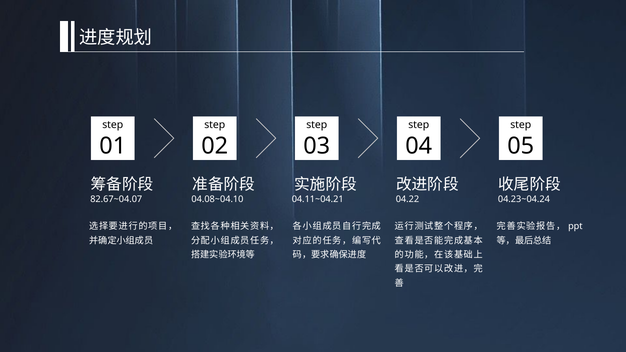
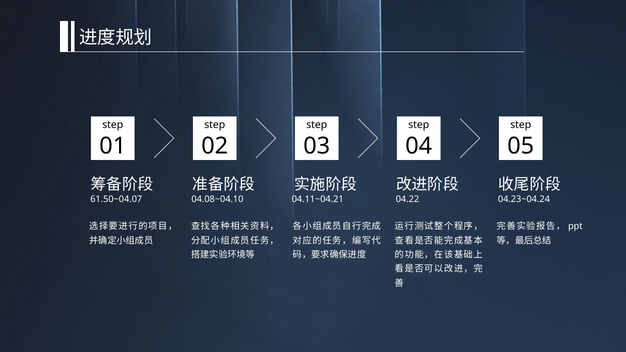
82.67~04.07: 82.67~04.07 -> 61.50~04.07 (116, 199)
